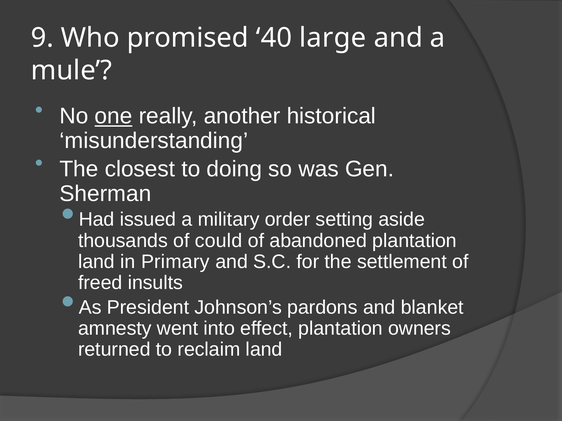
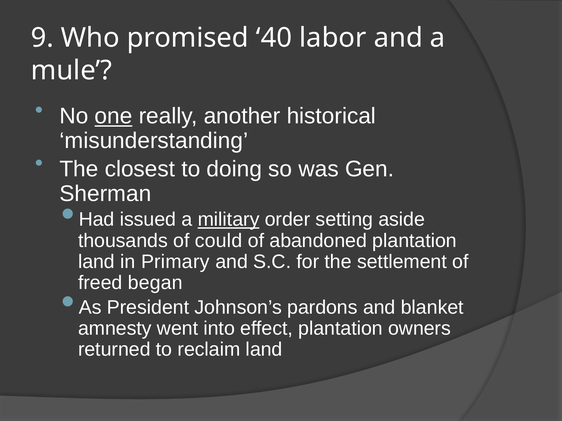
large: large -> labor (333, 38)
military underline: none -> present (229, 220)
insults: insults -> began (155, 283)
